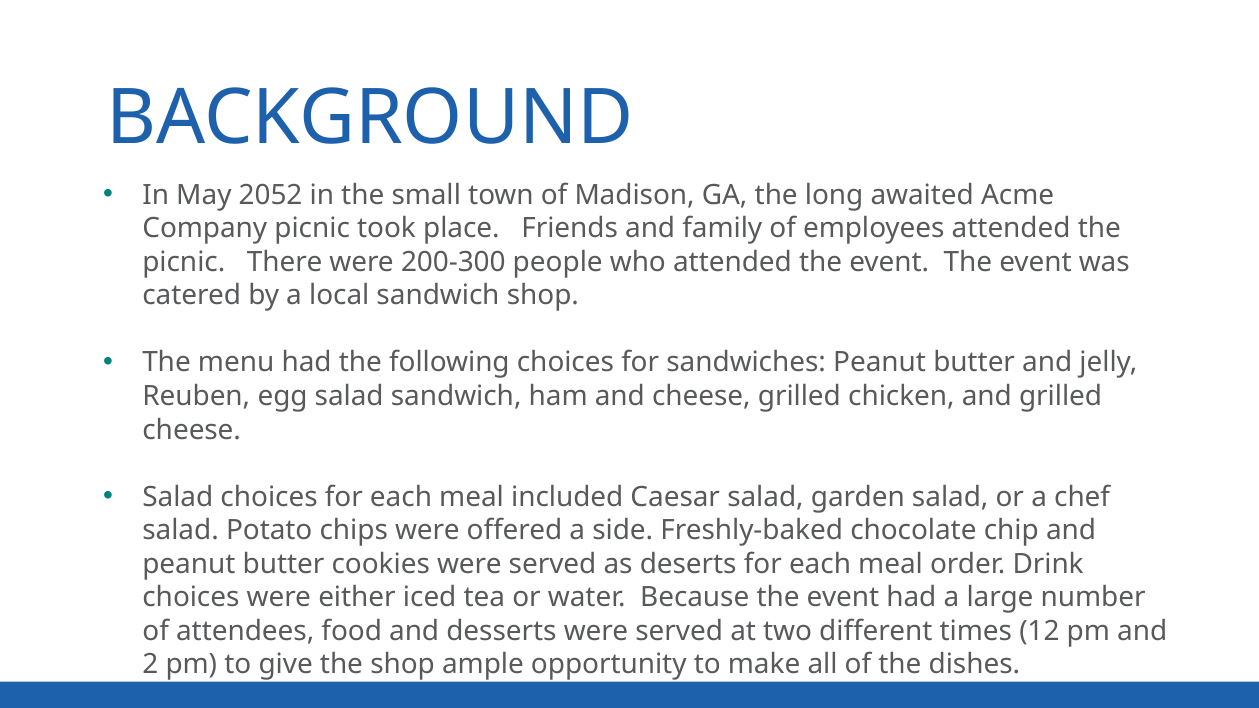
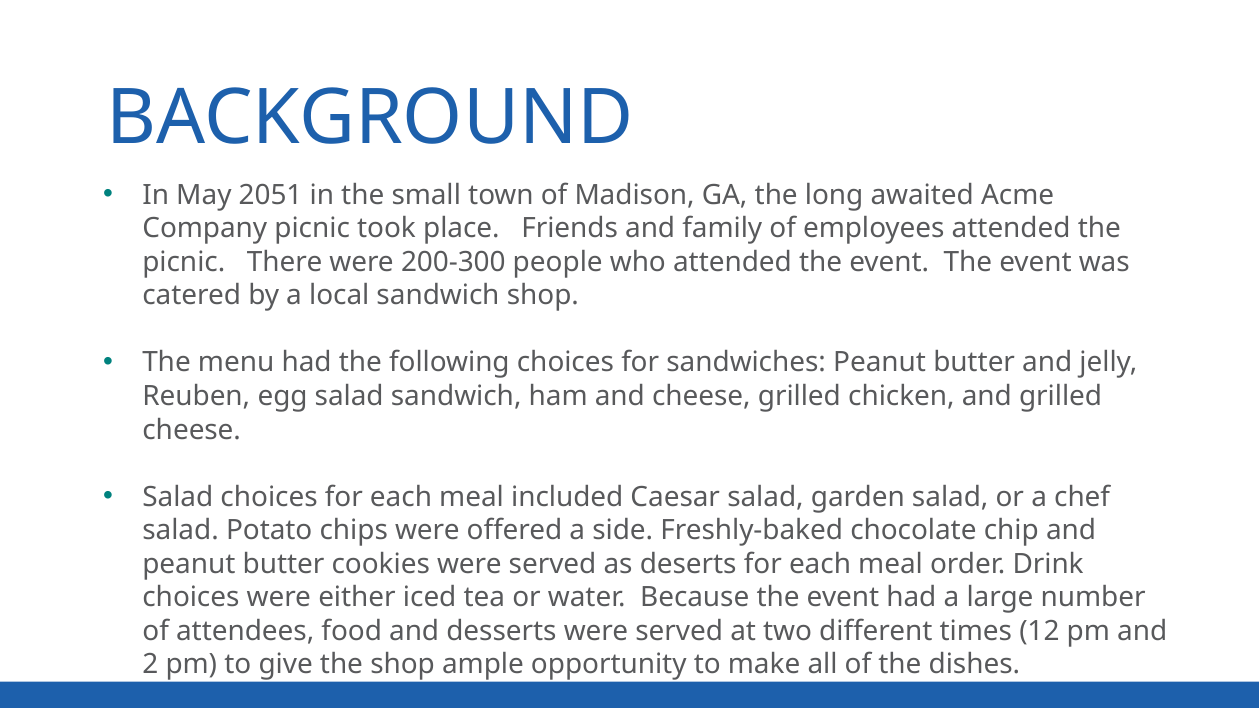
2052: 2052 -> 2051 (271, 195)
